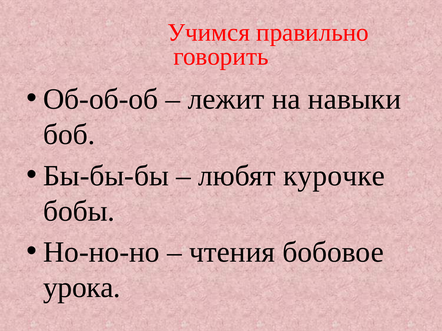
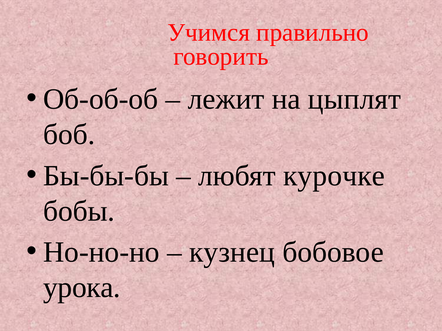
навыки: навыки -> цыплят (355, 99)
чтения: чтения -> кузнец (232, 253)
